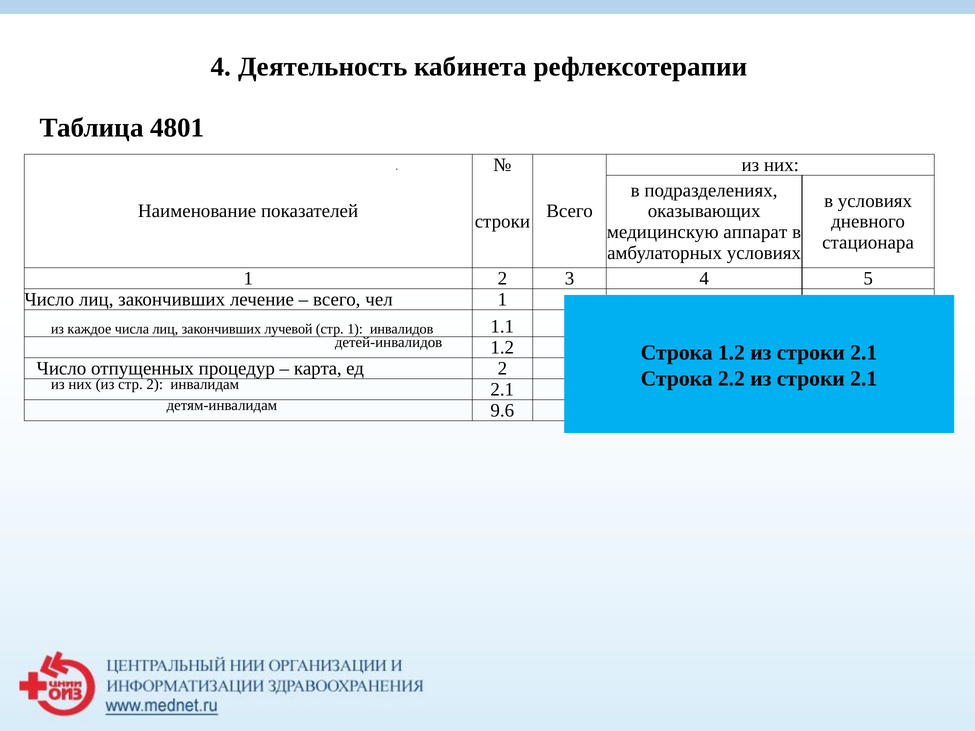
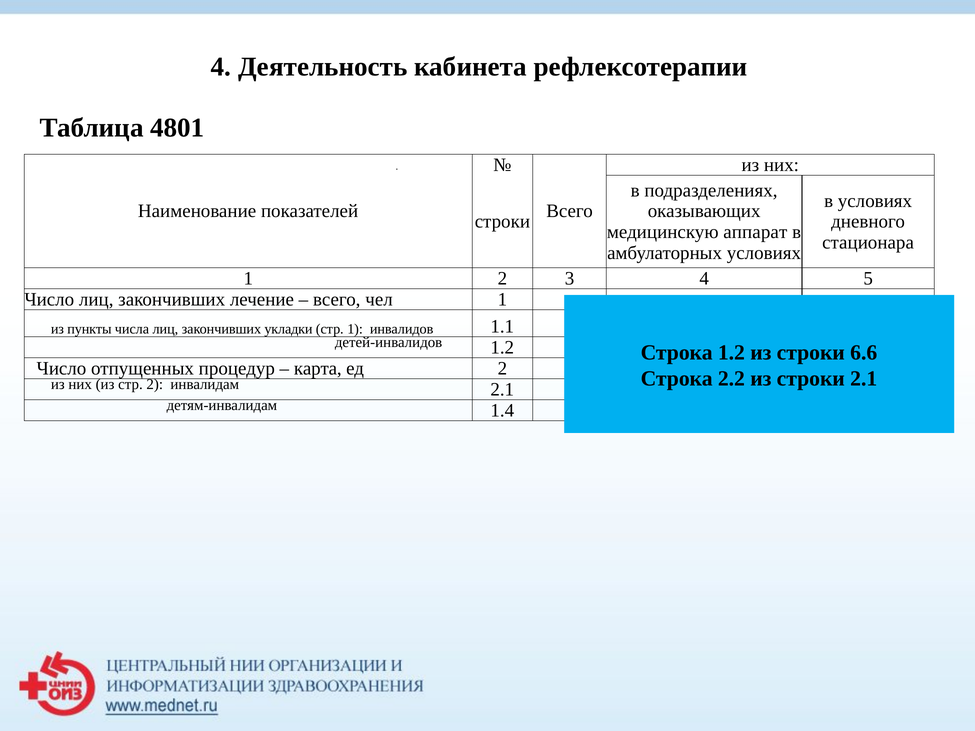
каждое: каждое -> пункты (89, 329)
лучевой: лучевой -> укладки (288, 329)
1.2 из строки 2.1: 2.1 -> 6.6 (864, 353)
9.6: 9.6 -> 1.4 (502, 411)
